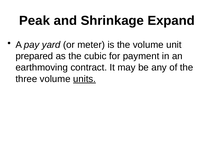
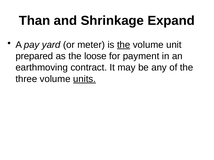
Peak: Peak -> Than (35, 21)
the underline: none -> present (124, 45)
cubic: cubic -> loose (95, 56)
